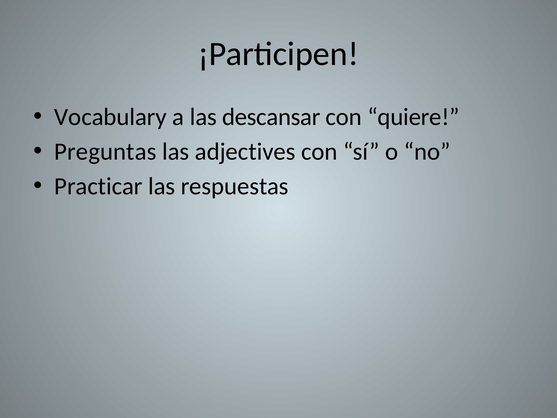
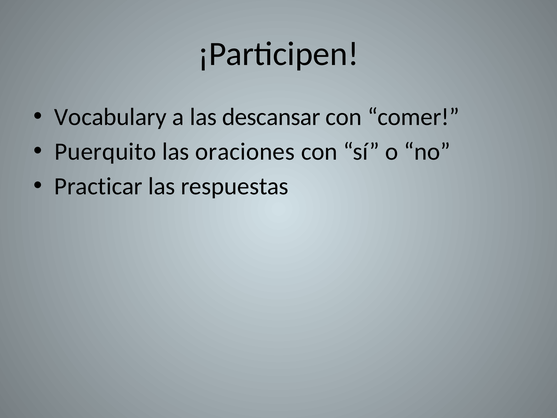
quiere: quiere -> comer (413, 117)
Preguntas: Preguntas -> Puerquito (105, 152)
adjectives: adjectives -> oraciones (245, 152)
